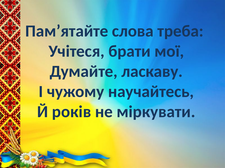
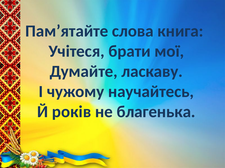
треба: треба -> книга (180, 31)
міркувати: міркувати -> благенька (156, 112)
